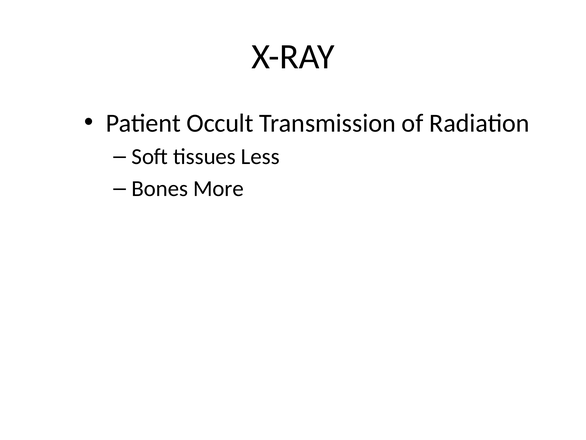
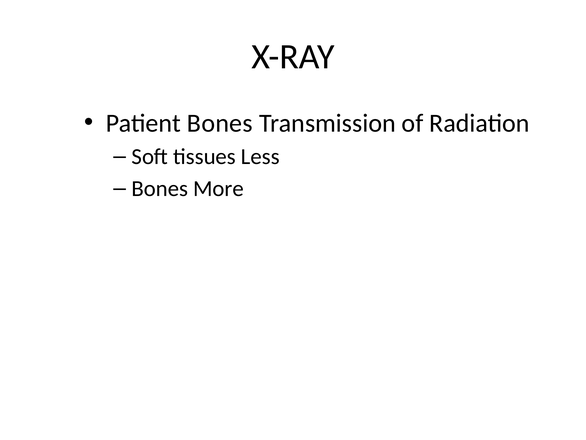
Patient Occult: Occult -> Bones (220, 123)
